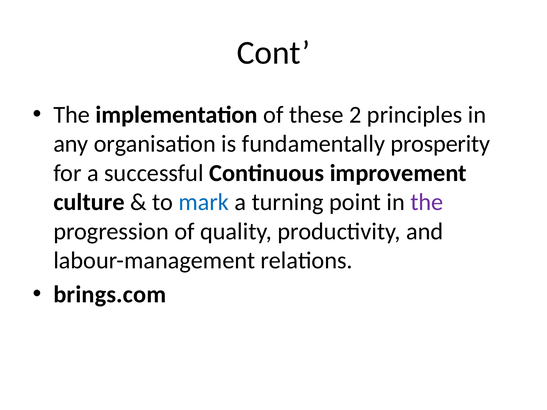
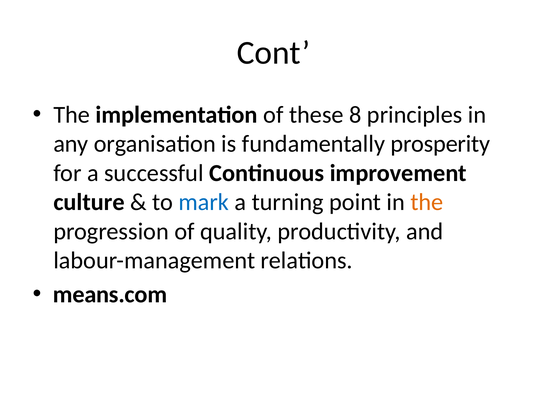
2: 2 -> 8 (355, 115)
the colour: purple -> orange (427, 202)
brings.com: brings.com -> means.com (110, 295)
